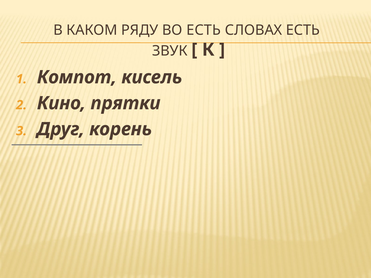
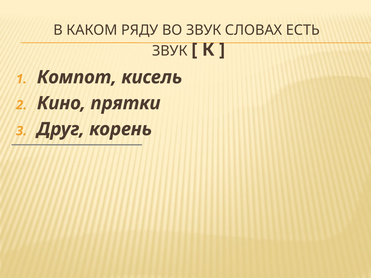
ВО ЕСТЬ: ЕСТЬ -> ЗВУК (204, 30)
